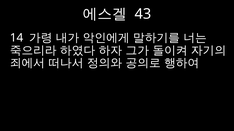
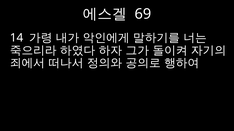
43: 43 -> 69 (143, 14)
